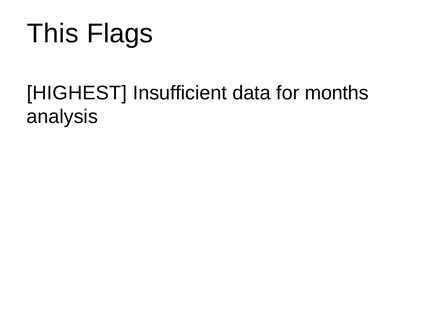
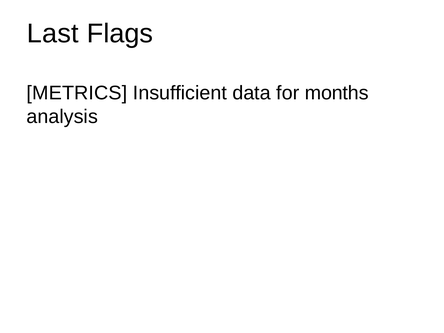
This: This -> Last (53, 34)
HIGHEST: HIGHEST -> METRICS (77, 93)
